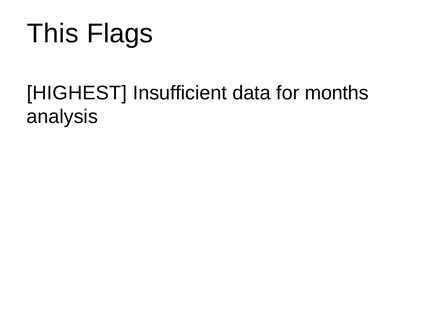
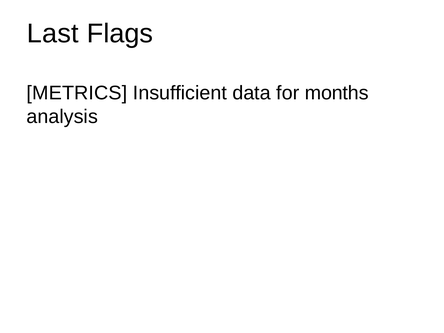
This: This -> Last (53, 34)
HIGHEST: HIGHEST -> METRICS (77, 93)
